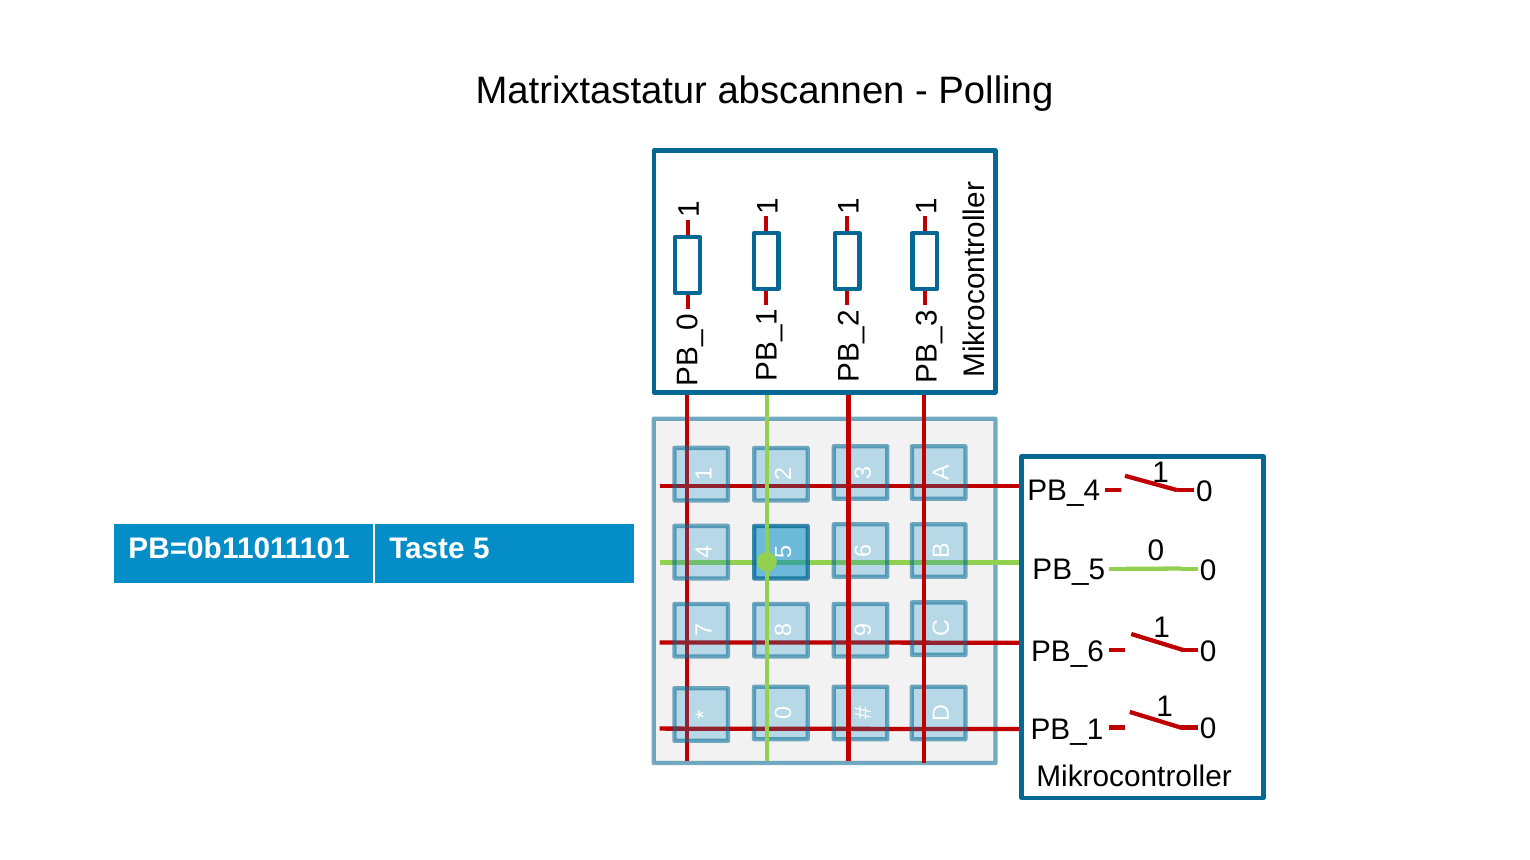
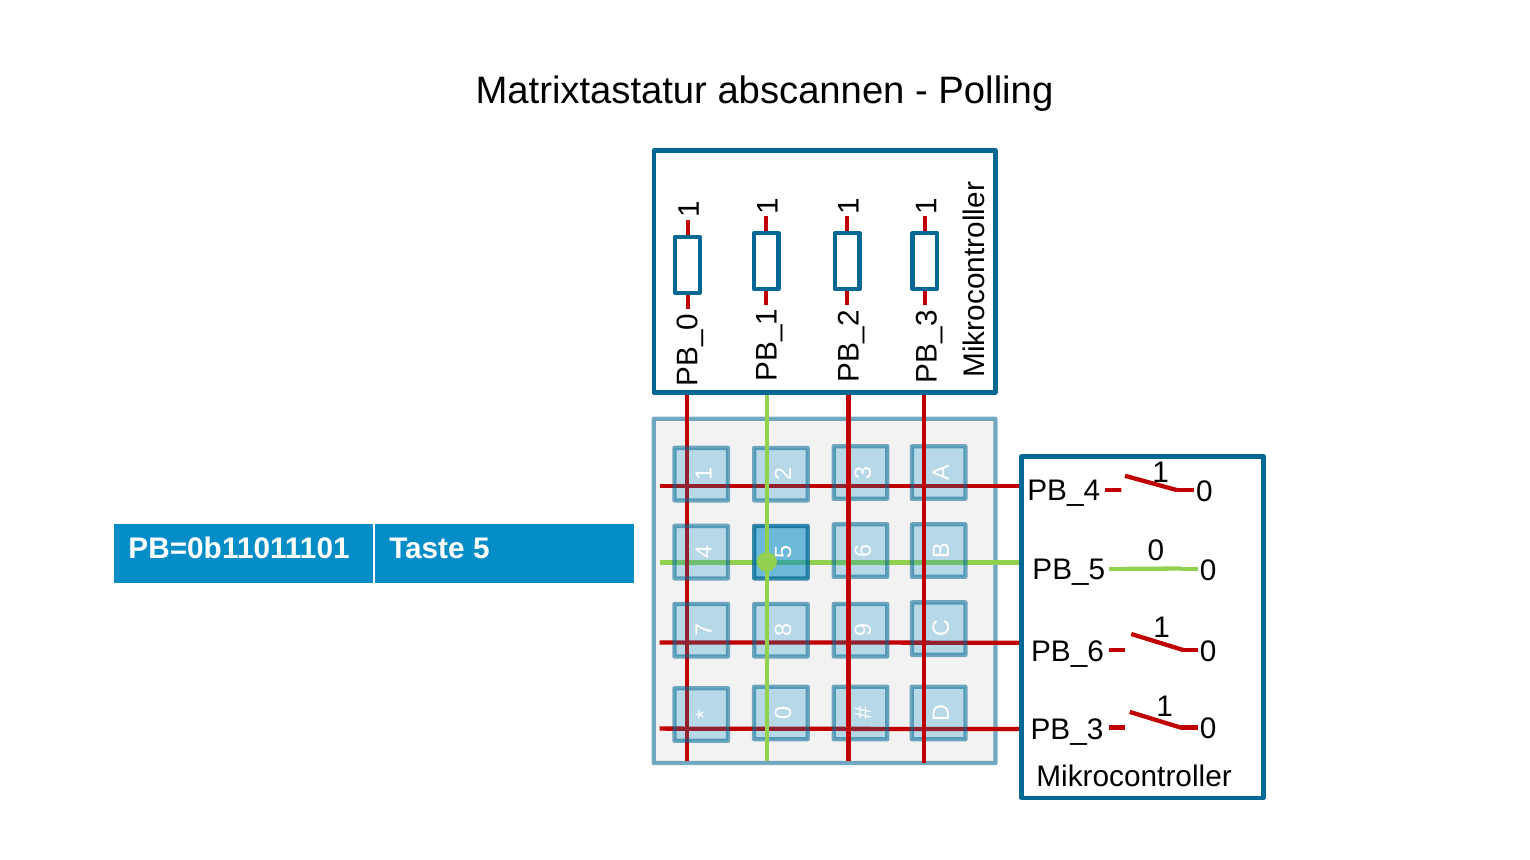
PB_1: PB_1 -> PB_3 (1067, 730)
